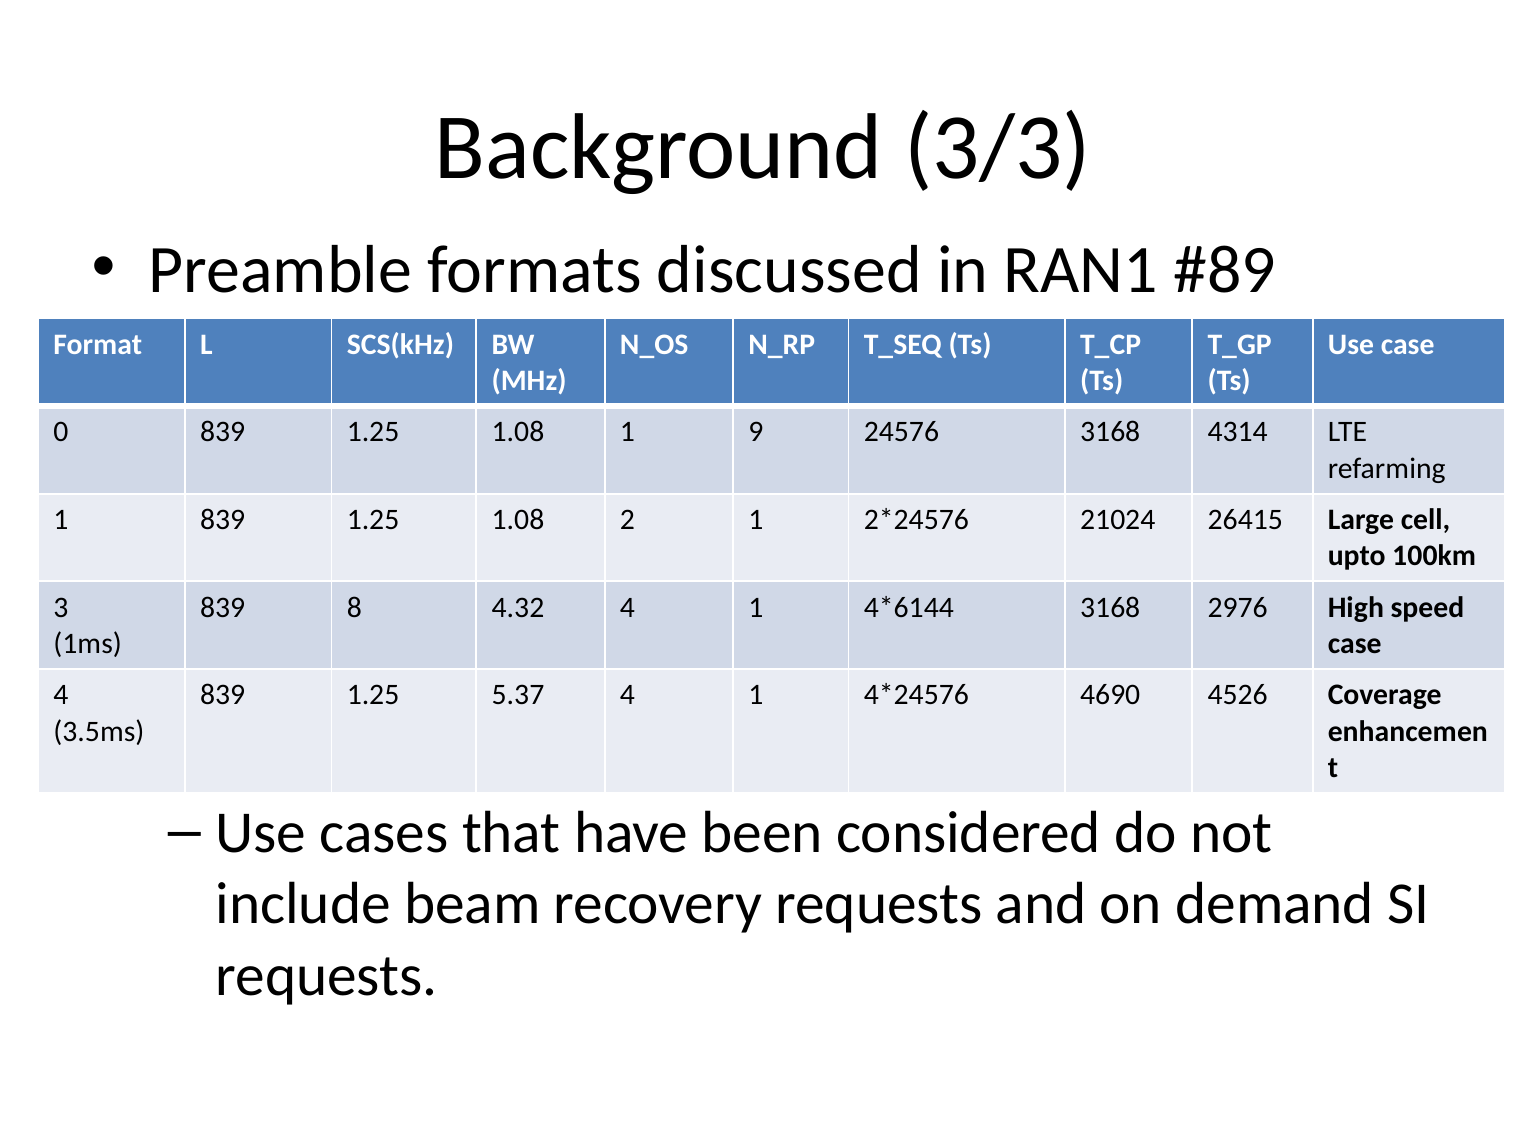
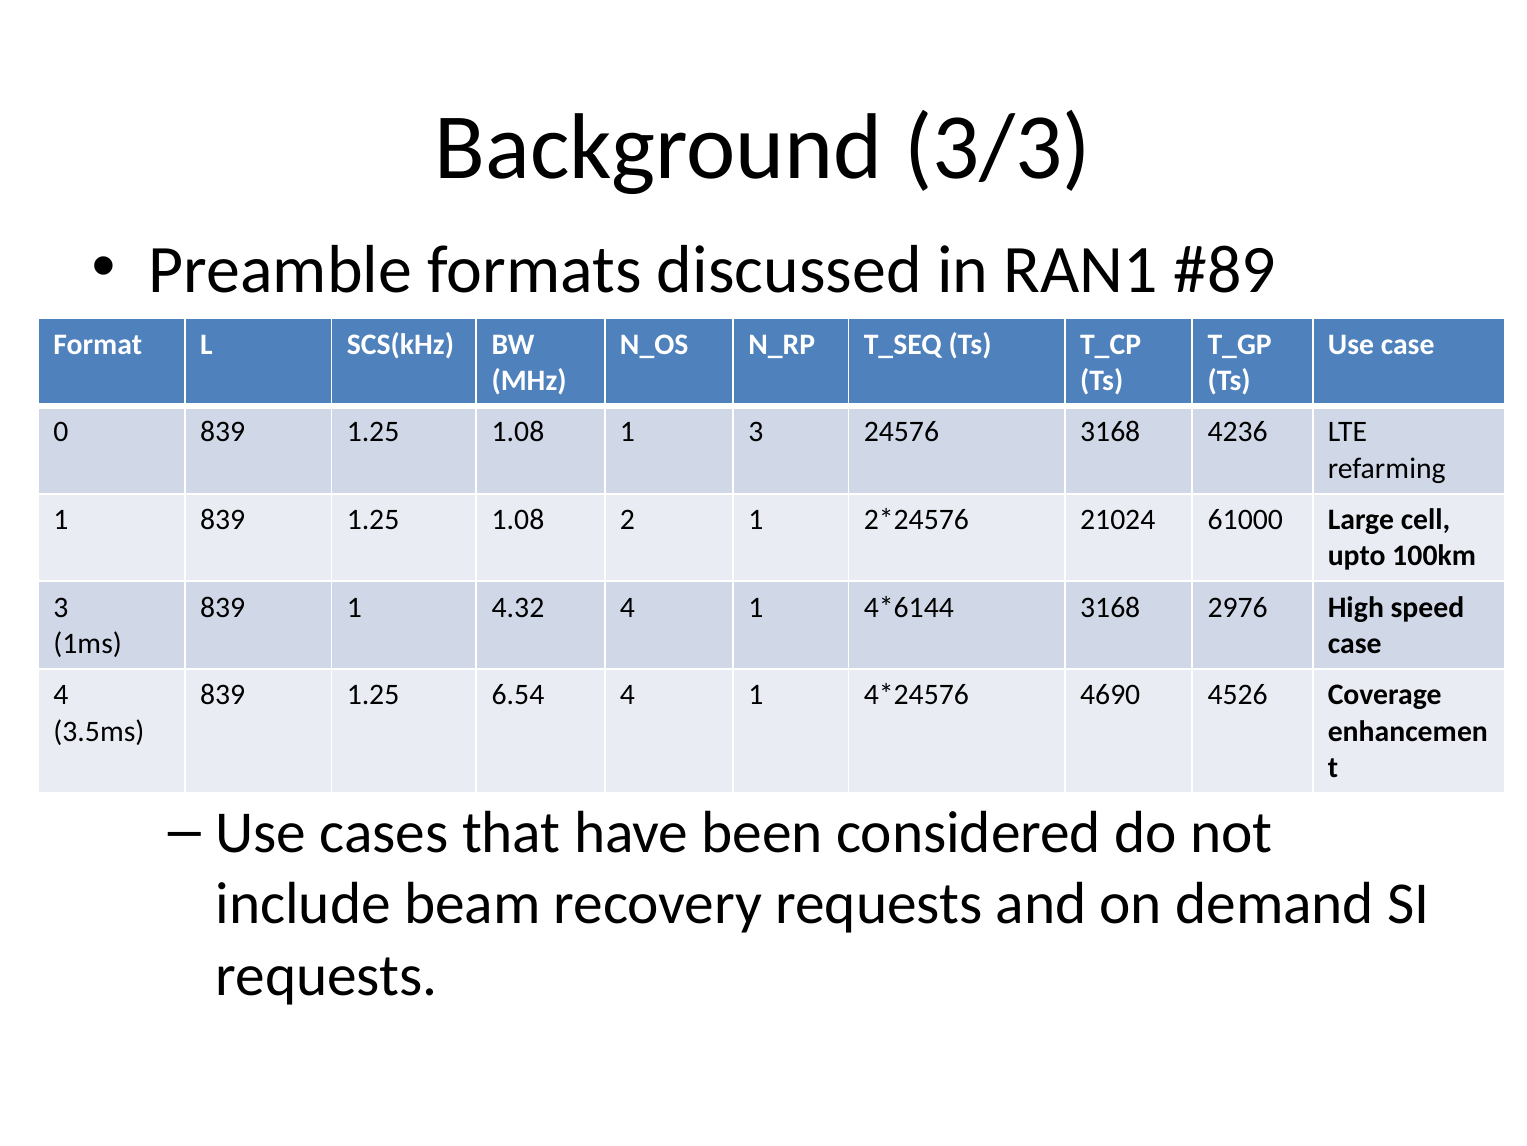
1 9: 9 -> 3 (756, 432)
4314: 4314 -> 4236 (1238, 432)
26415: 26415 -> 61000 (1245, 519)
839 8: 8 -> 1 (354, 607)
5.37: 5.37 -> 6.54 (518, 695)
